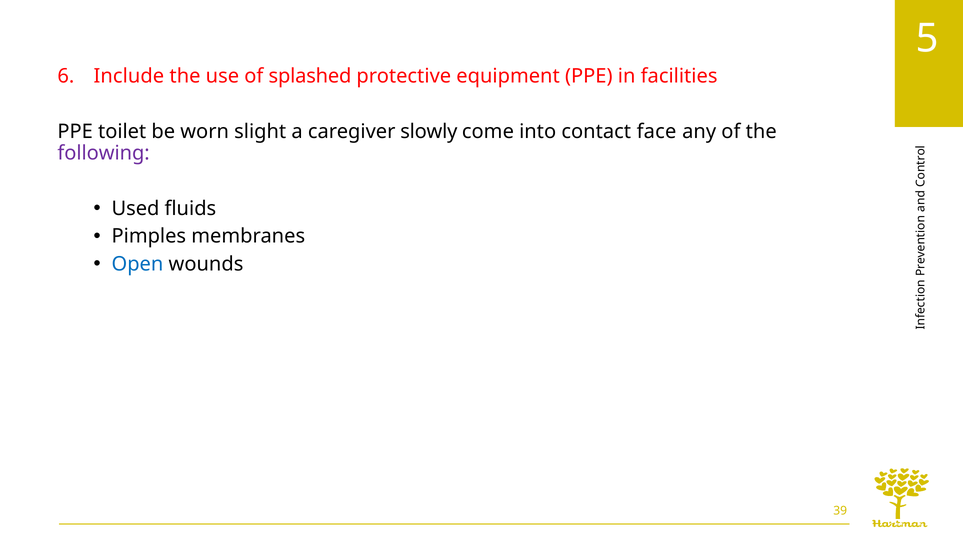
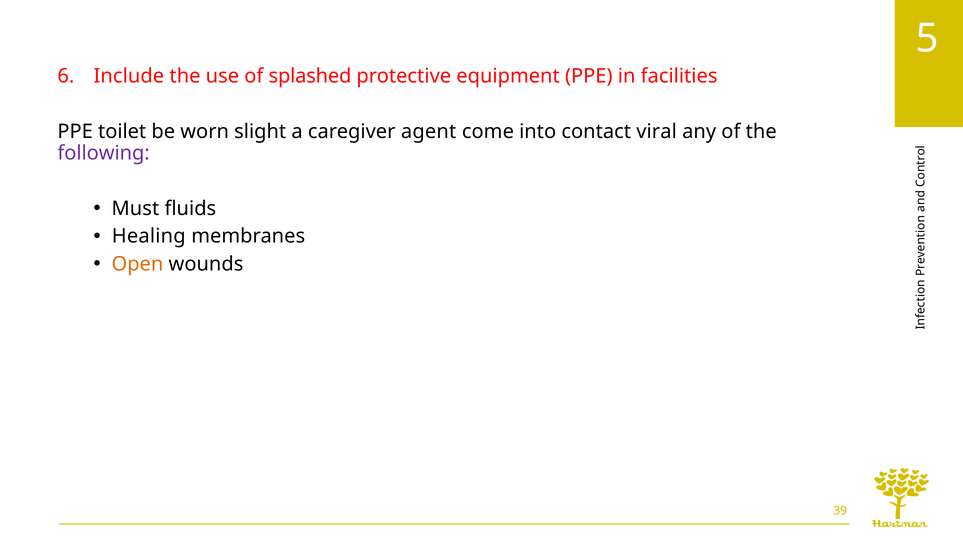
slowly: slowly -> agent (429, 131)
face: face -> viral (657, 131)
Used: Used -> Must (135, 208)
Pimples: Pimples -> Healing (149, 236)
Open colour: blue -> orange (137, 264)
